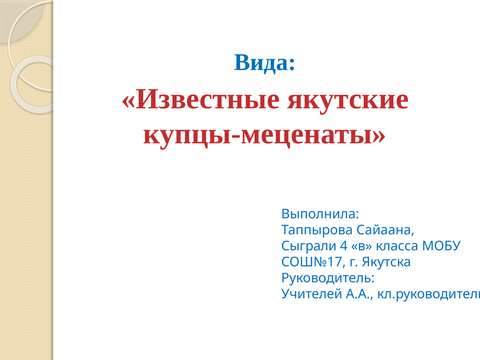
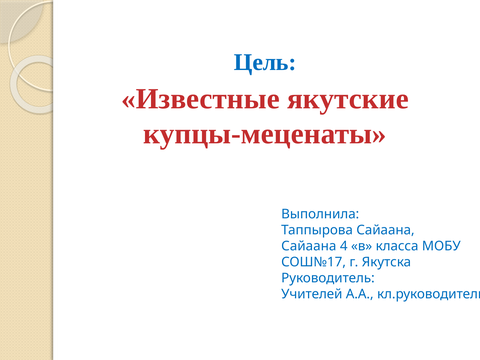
Вида: Вида -> Цель (265, 62)
Сыграли: Сыграли -> Сайаана (309, 246)
